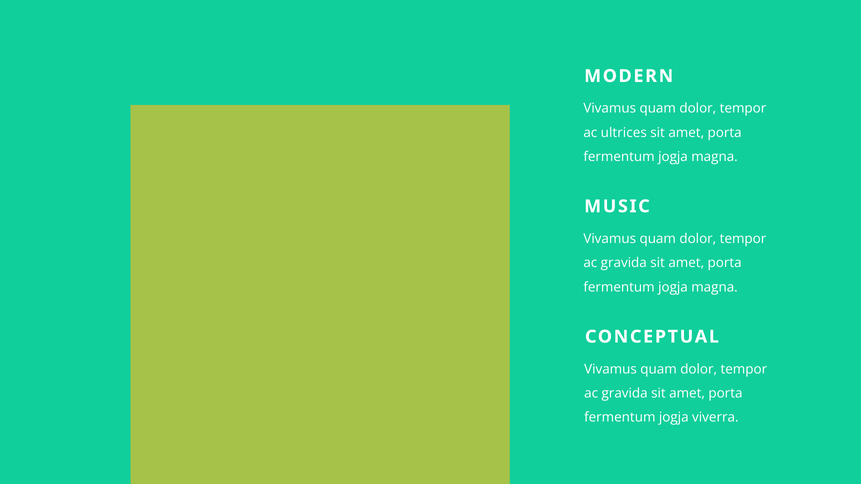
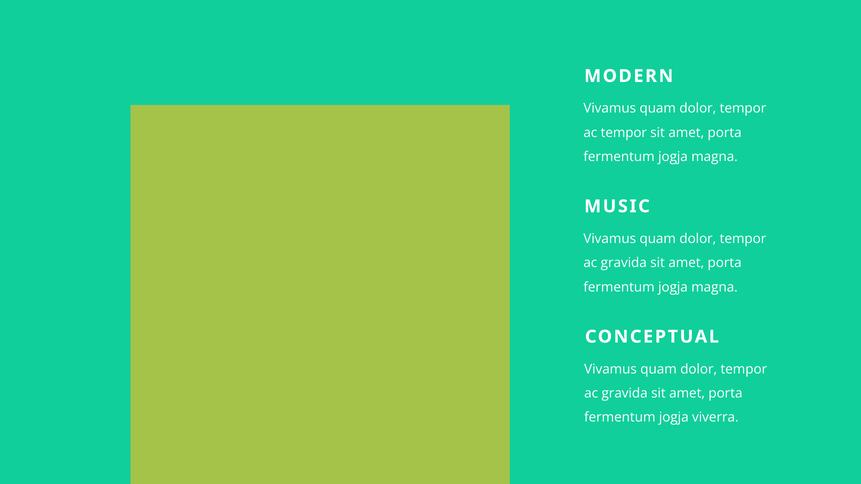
ac ultrices: ultrices -> tempor (624, 133)
